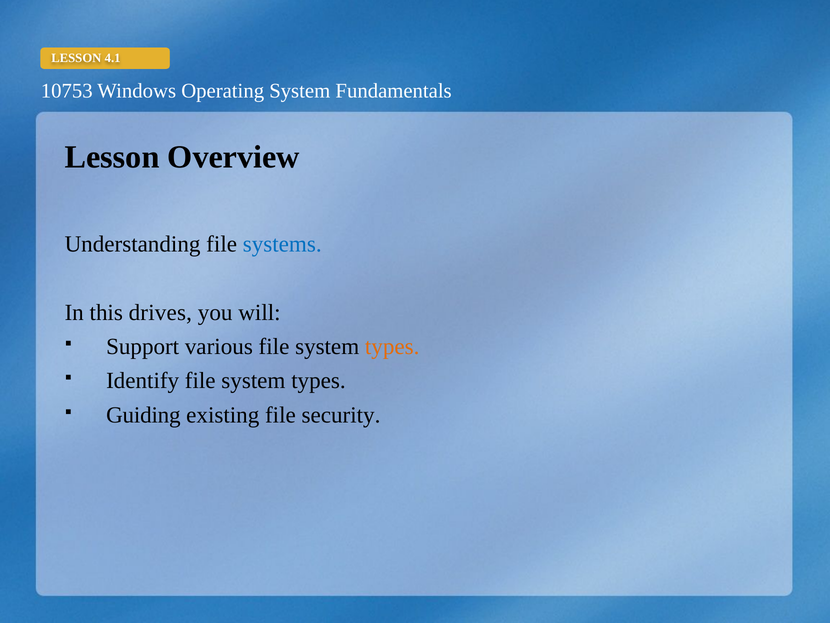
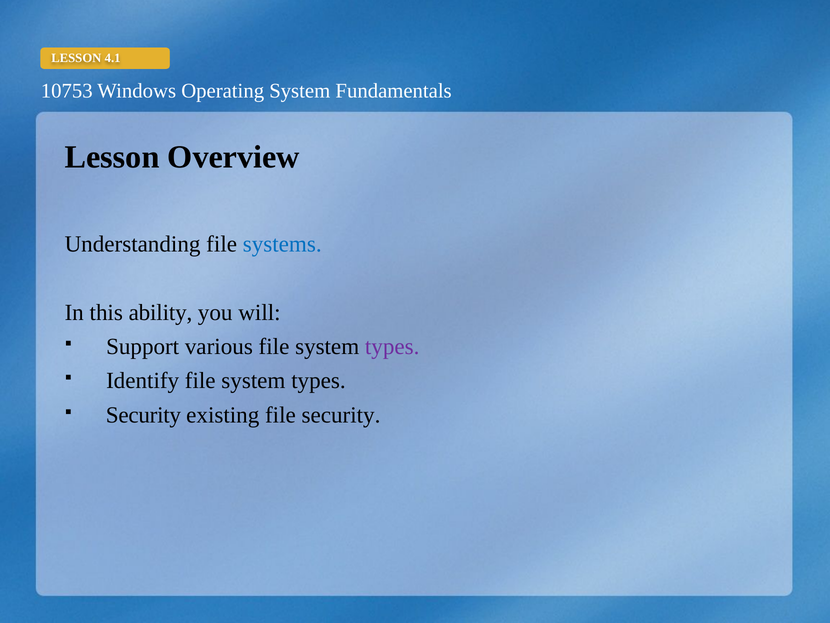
drives: drives -> ability (160, 312)
types colour: orange -> purple (392, 346)
Guiding: Guiding -> Security (143, 415)
